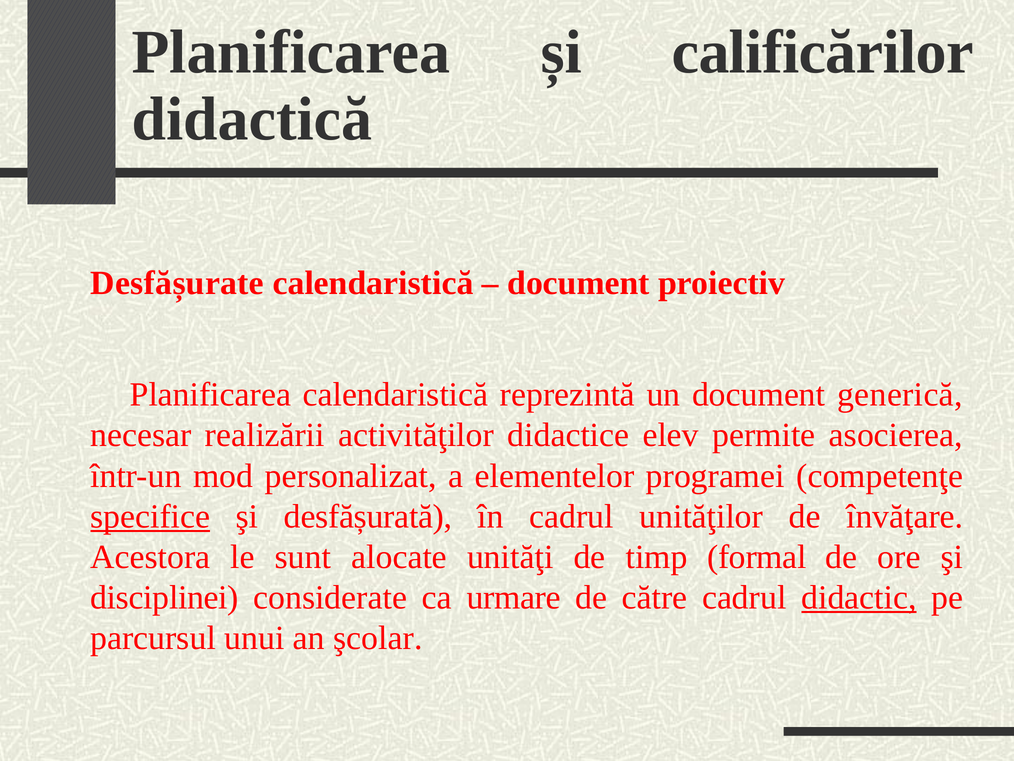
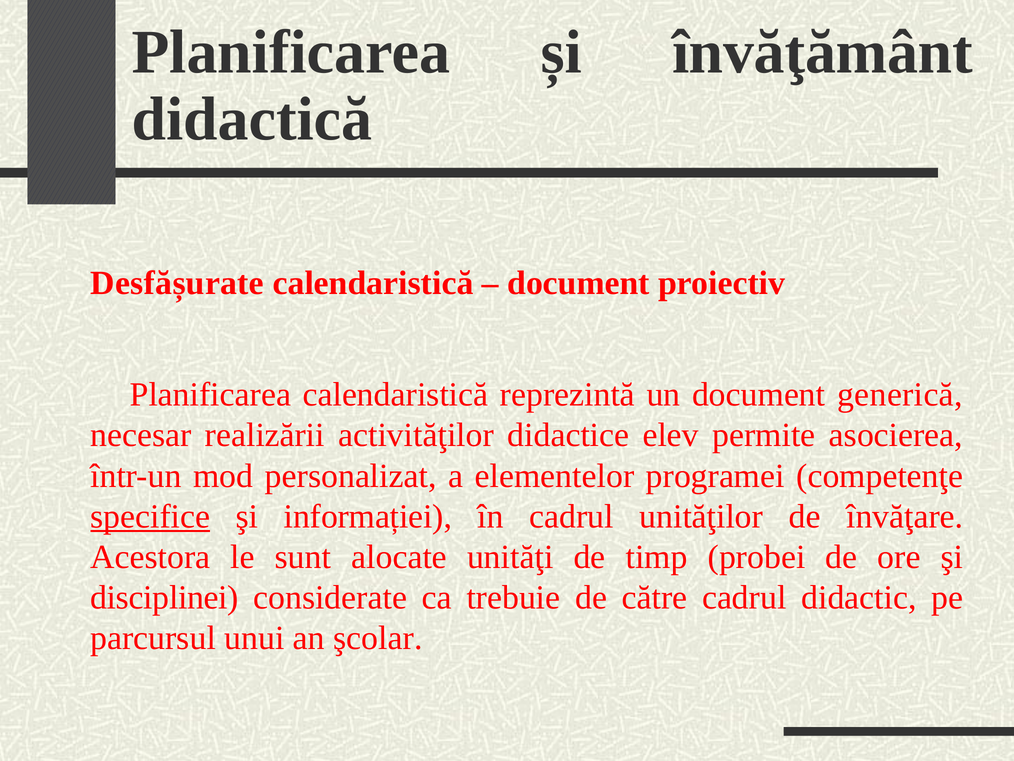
calificărilor: calificărilor -> învăţământ (822, 52)
desfășurată: desfășurată -> informației (368, 516)
formal: formal -> probei (757, 557)
urmare: urmare -> trebuie (513, 597)
didactic underline: present -> none (859, 597)
